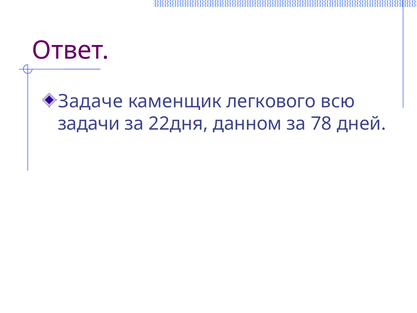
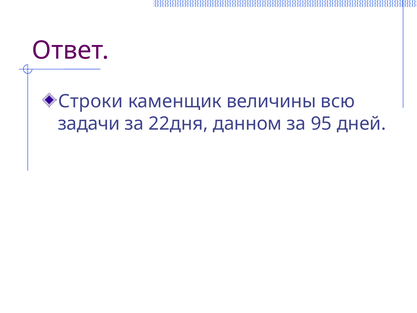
Задаче: Задаче -> Строки (91, 101)
легкового: легкового -> величины (271, 101)
78: 78 -> 95 (321, 124)
